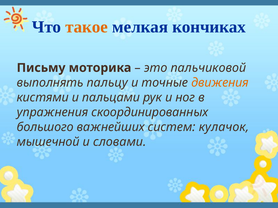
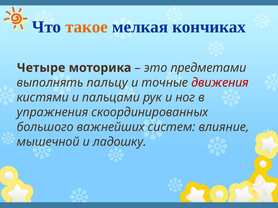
Письму: Письму -> Четыре (41, 68)
пальчиковой: пальчиковой -> предметами (208, 68)
движения colour: orange -> red (220, 83)
кулачок: кулачок -> влияние (224, 127)
словами: словами -> ладошку (120, 142)
